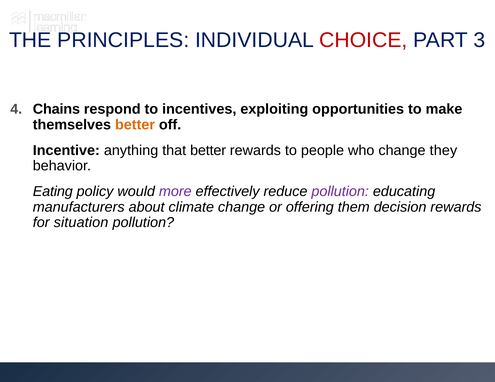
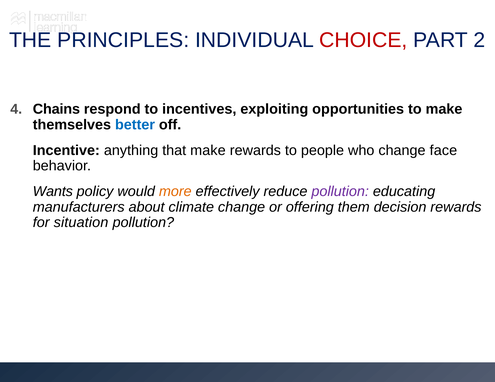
3: 3 -> 2 (479, 40)
better colour: orange -> blue (135, 125)
that better: better -> make (208, 151)
they: they -> face (443, 151)
Eating: Eating -> Wants (53, 192)
more colour: purple -> orange (175, 192)
